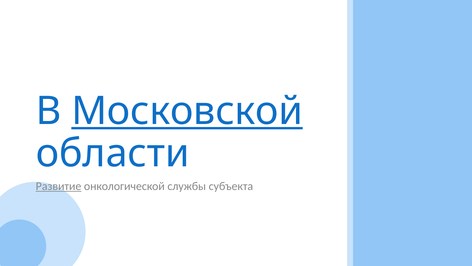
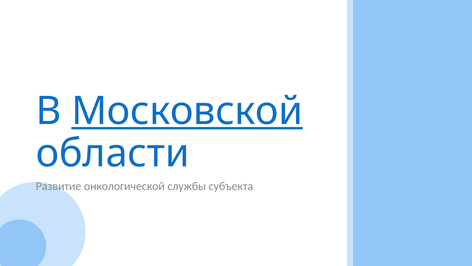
Развитие underline: present -> none (59, 186)
